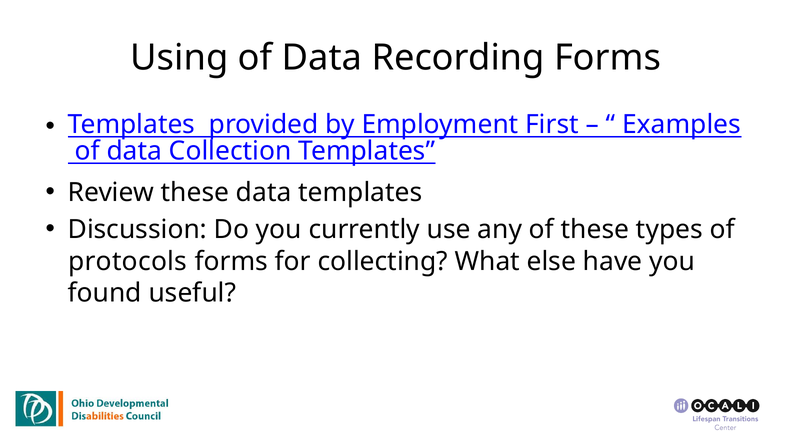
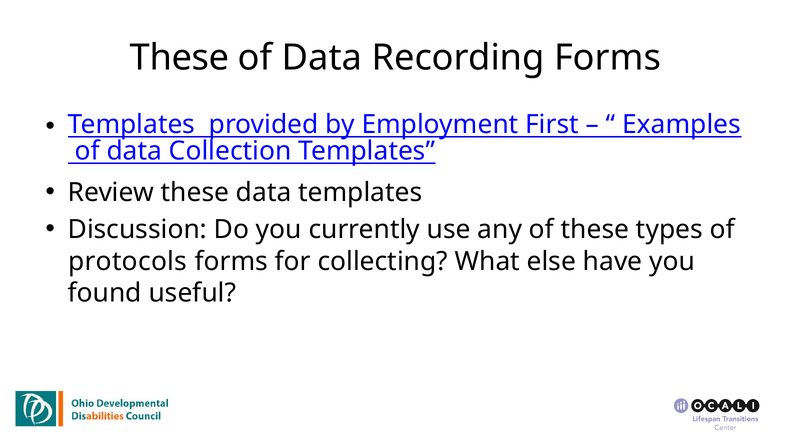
Using: Using -> These (180, 58)
